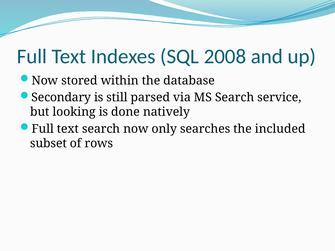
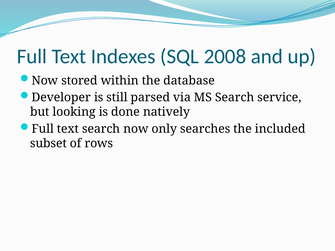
Secondary: Secondary -> Developer (61, 98)
